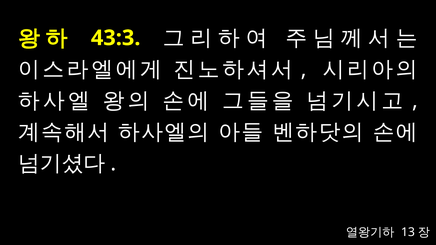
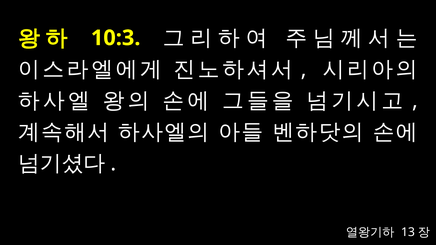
43:3: 43:3 -> 10:3 (116, 38)
